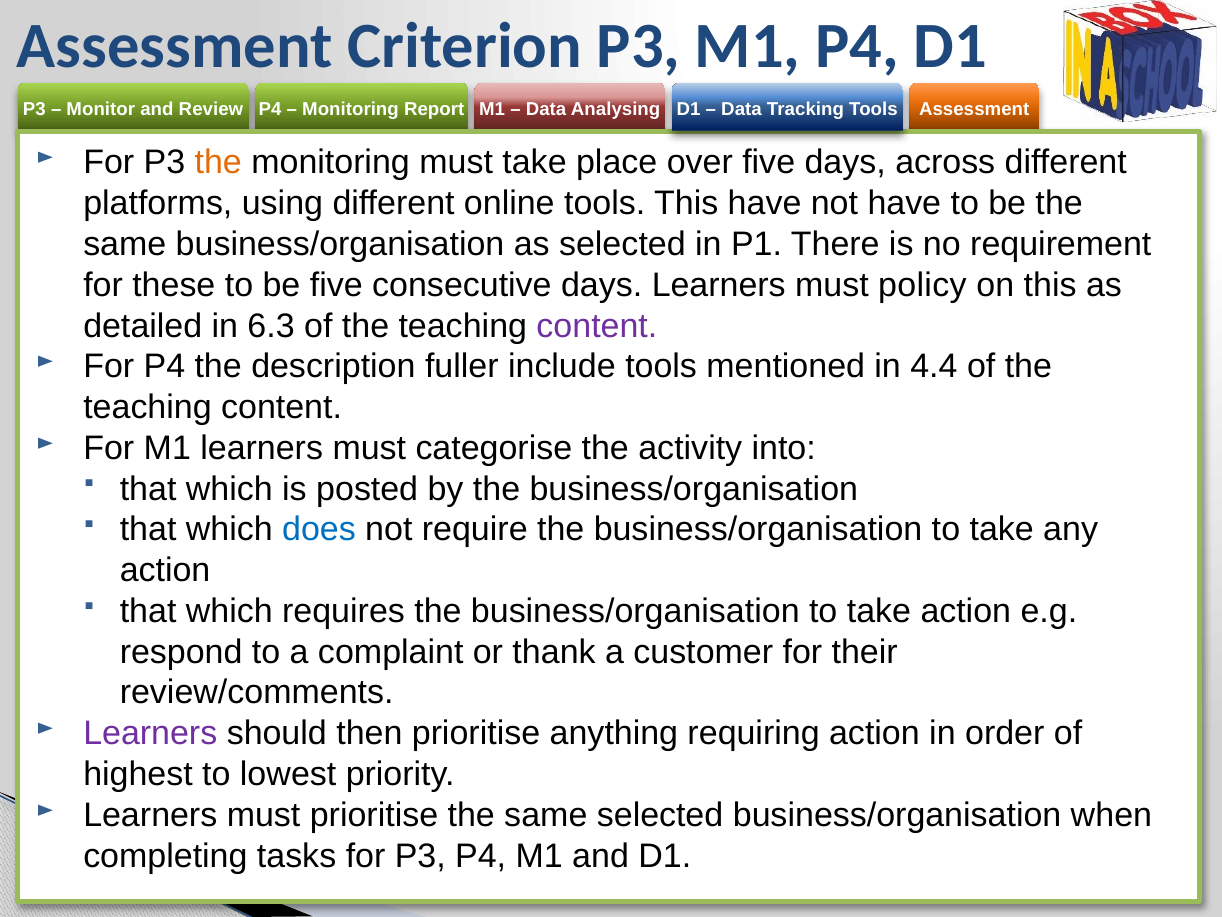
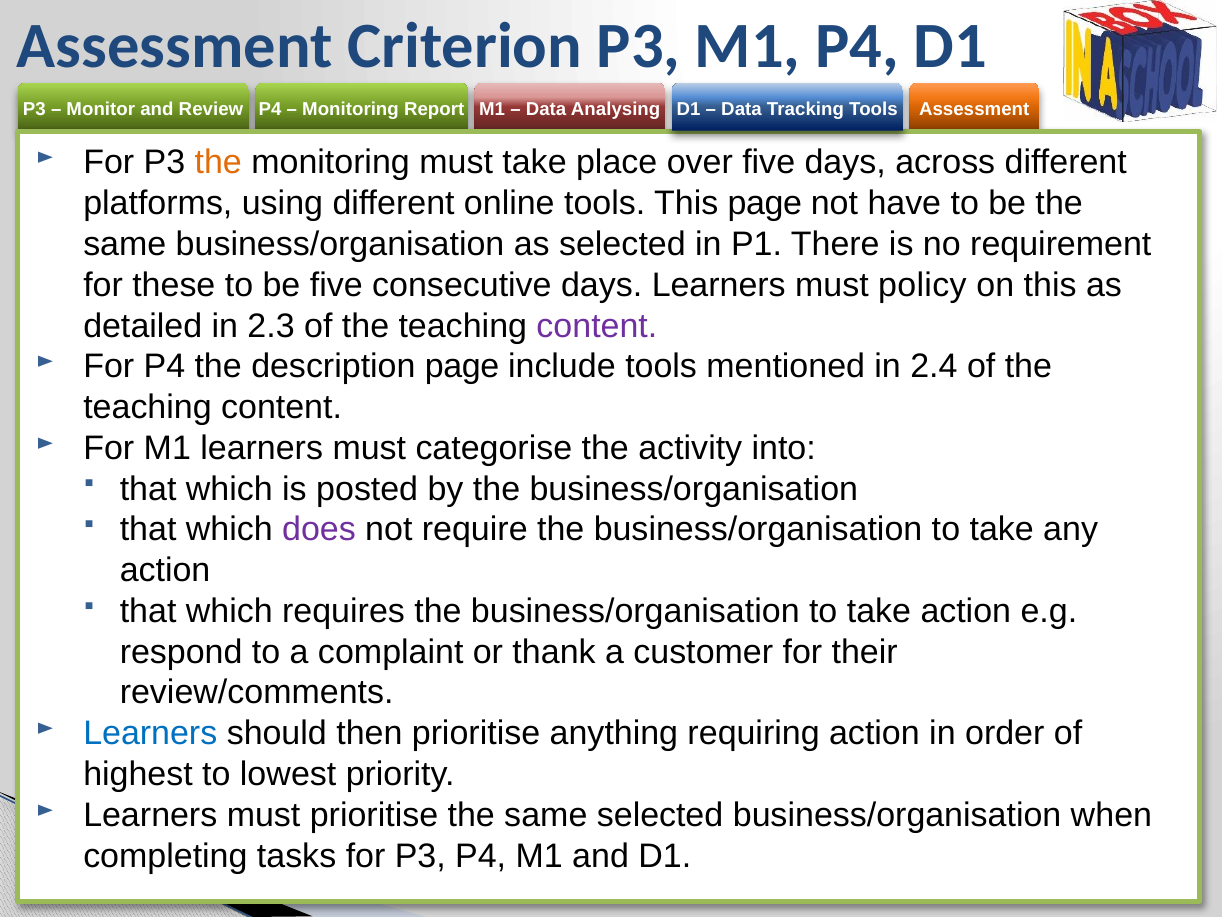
This have: have -> page (765, 203)
6.3: 6.3 -> 2.3 (271, 326)
description fuller: fuller -> page (462, 366)
4.4: 4.4 -> 2.4 (934, 366)
does colour: blue -> purple (319, 529)
Learners colour: purple -> blue (150, 733)
